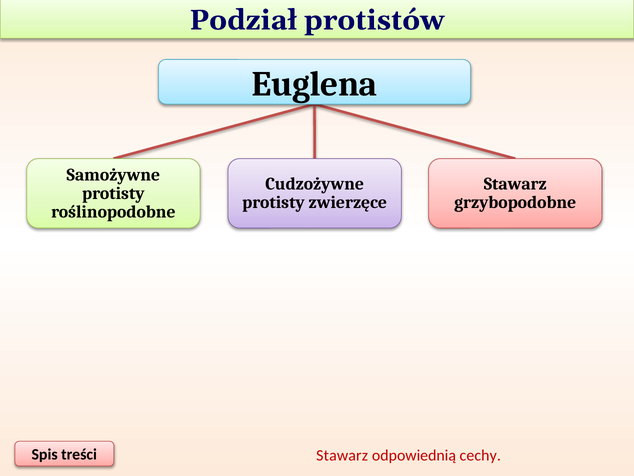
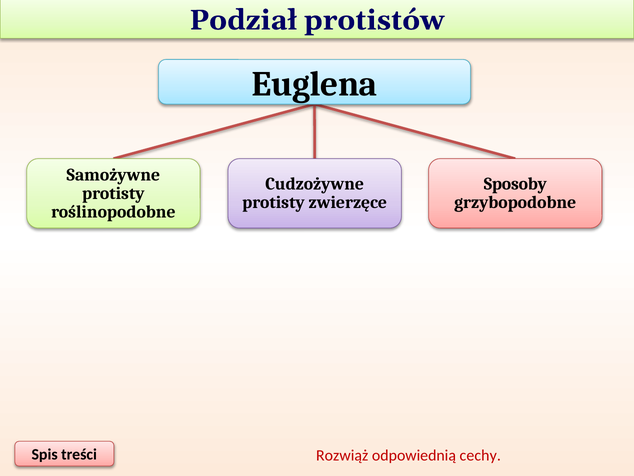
Stawarz: Stawarz -> Sposoby (515, 184)
treści Stawarz: Stawarz -> Rozwiąż (342, 455)
